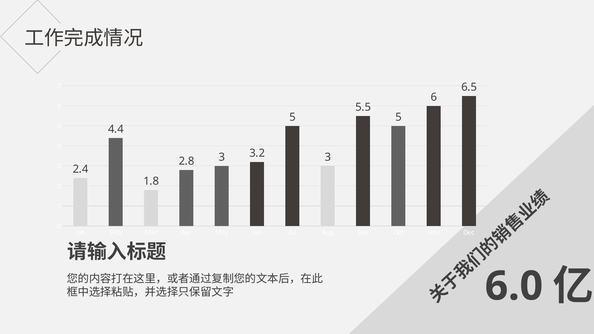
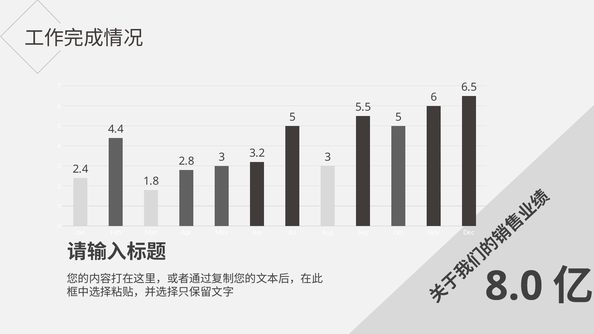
6.0: 6.0 -> 8.0 (514, 286)
